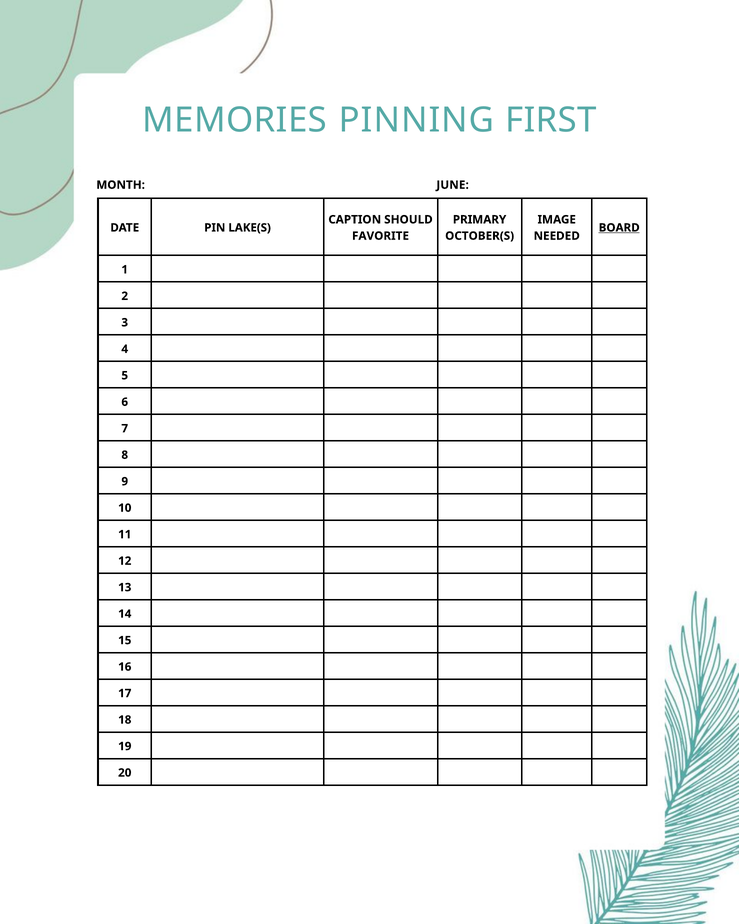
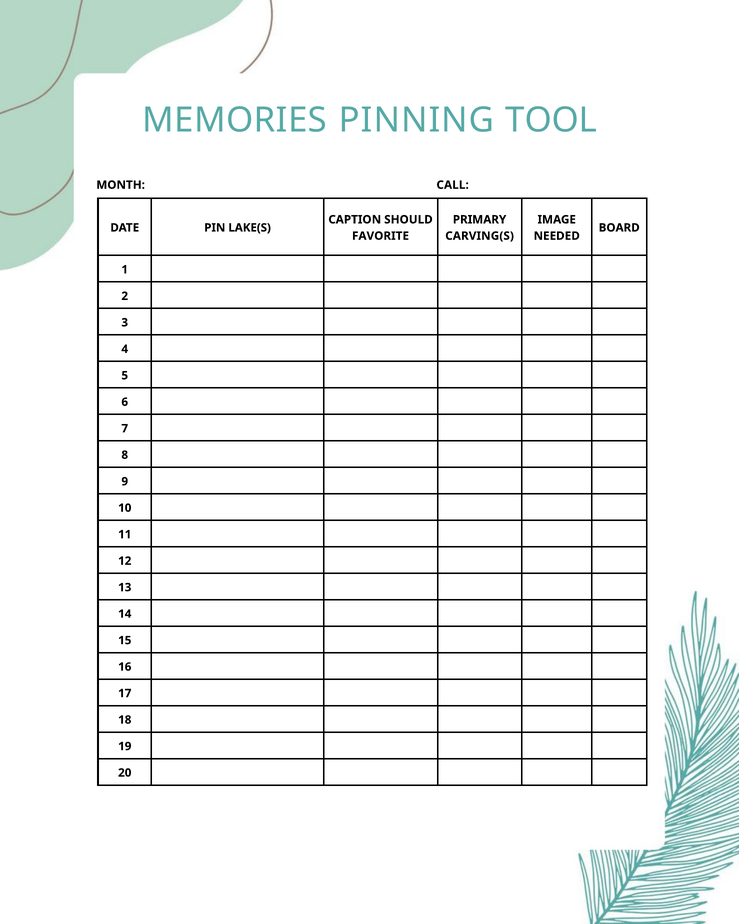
FIRST: FIRST -> TOOL (551, 120)
JUNE: JUNE -> CALL (453, 185)
BOARD underline: present -> none (619, 228)
OCTOBER(S: OCTOBER(S -> CARVING(S (480, 236)
